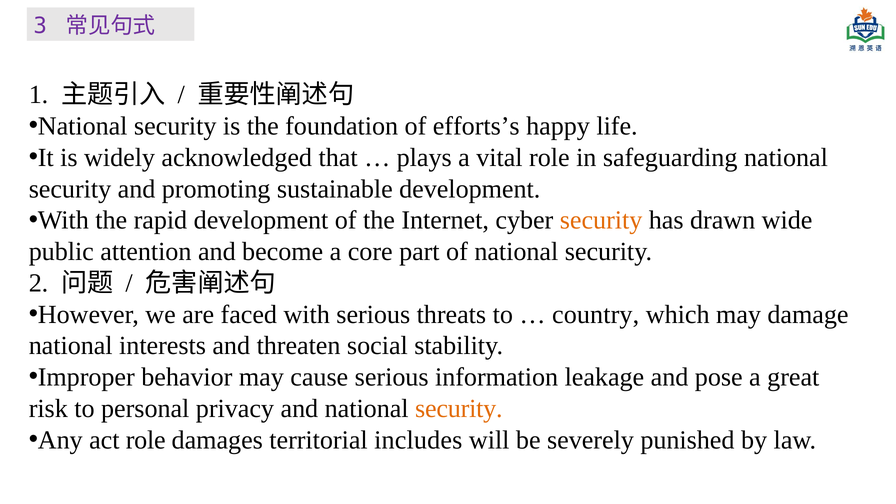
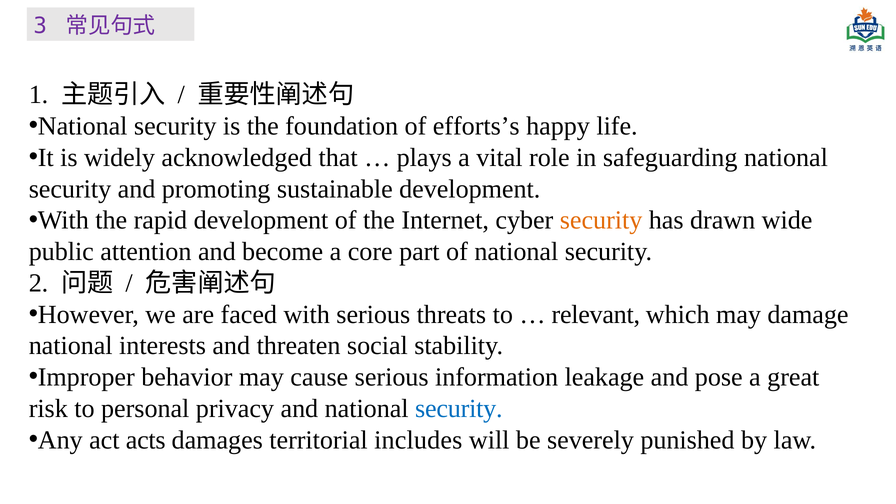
country: country -> relevant (596, 314)
security colour: orange -> blue (459, 409)
act role: role -> acts (146, 440)
